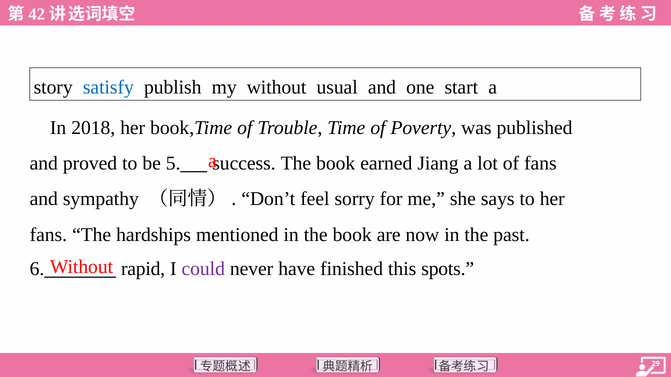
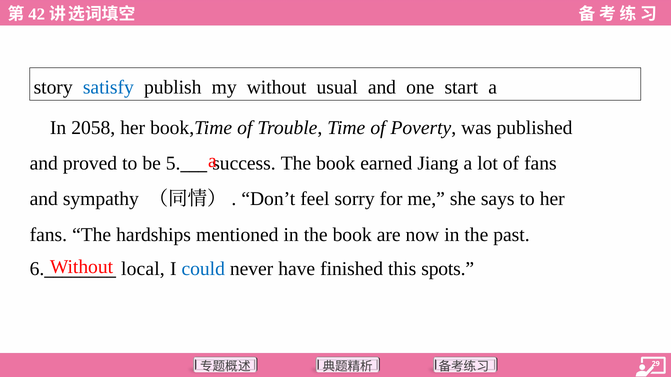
2018: 2018 -> 2058 (93, 128)
rapid: rapid -> local (143, 269)
could colour: purple -> blue (203, 269)
